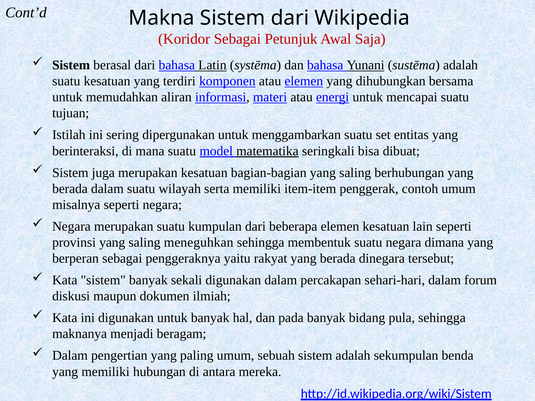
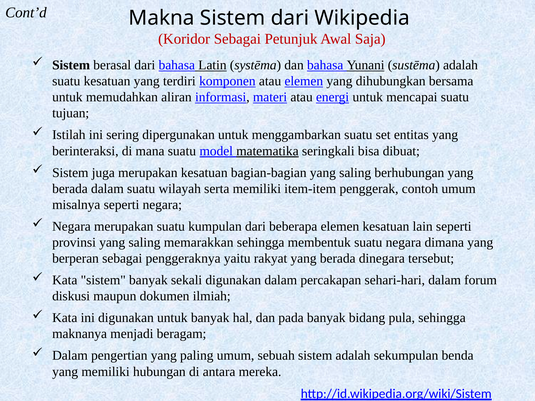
meneguhkan: meneguhkan -> memarakkan (199, 243)
